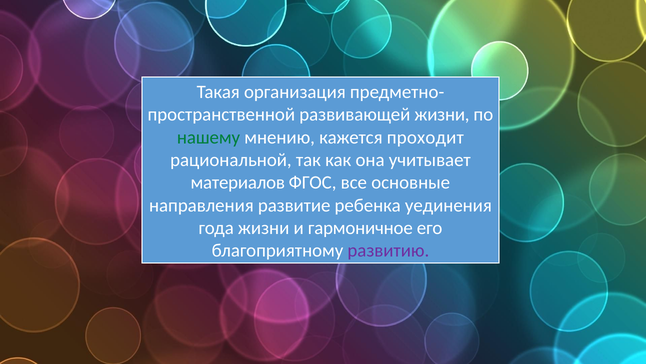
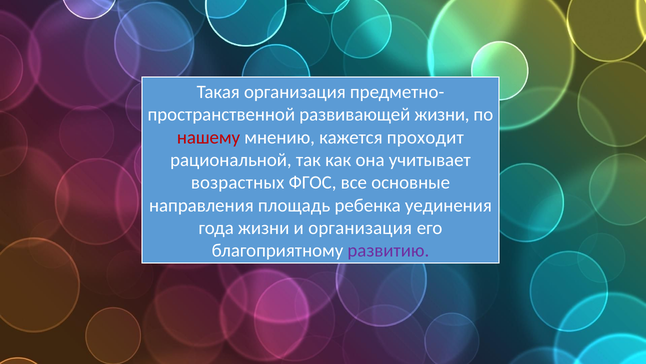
нашему colour: green -> red (209, 137)
материалов: материалов -> возрастных (238, 182)
развитие: развитие -> площадь (294, 205)
и гармоничное: гармоничное -> организация (360, 228)
